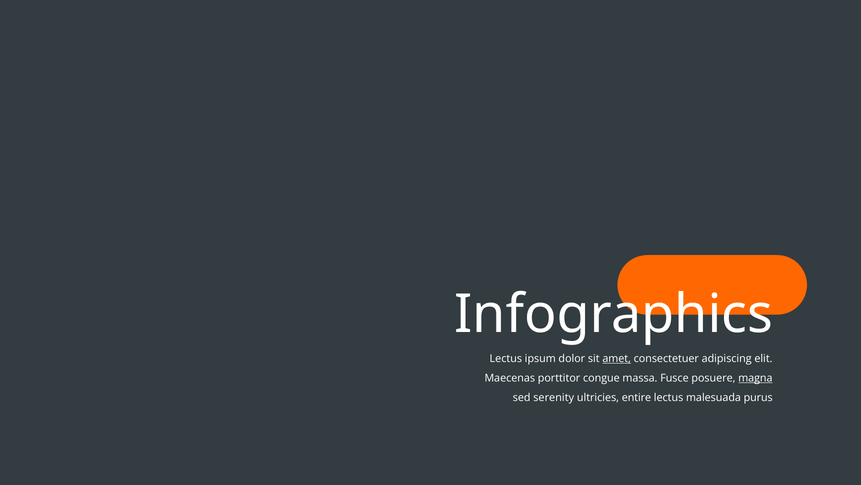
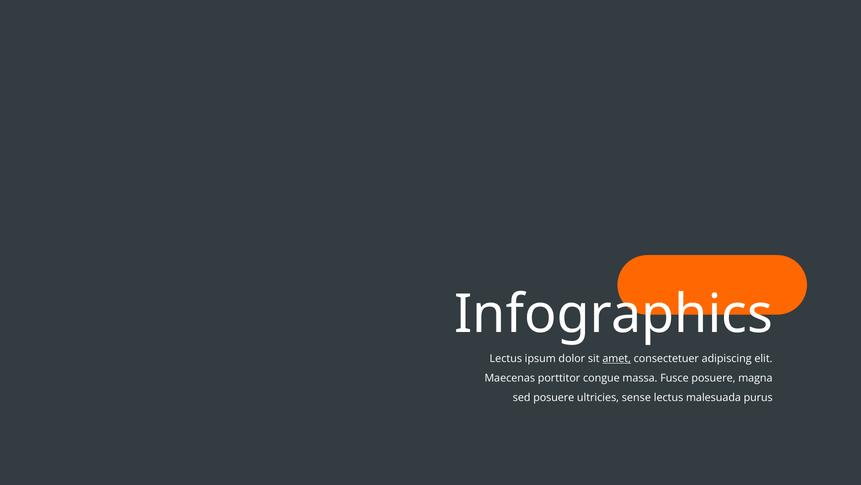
magna underline: present -> none (755, 378)
sed serenity: serenity -> posuere (554, 397)
entire: entire -> sense (636, 397)
